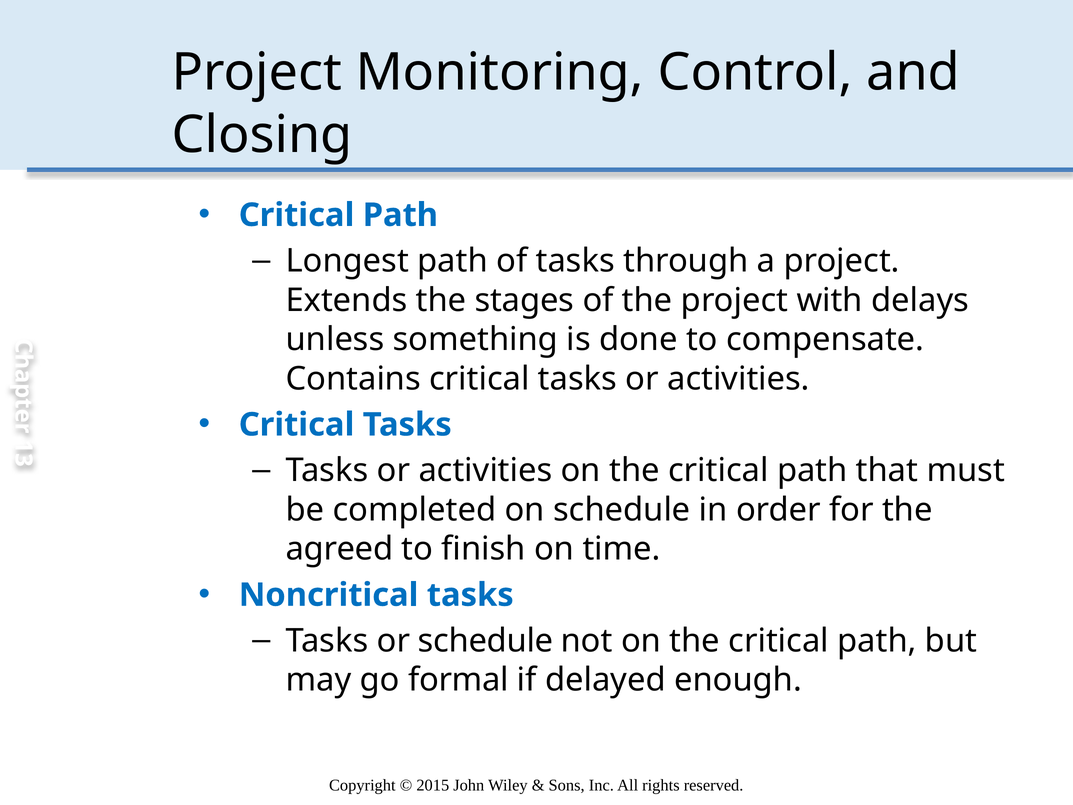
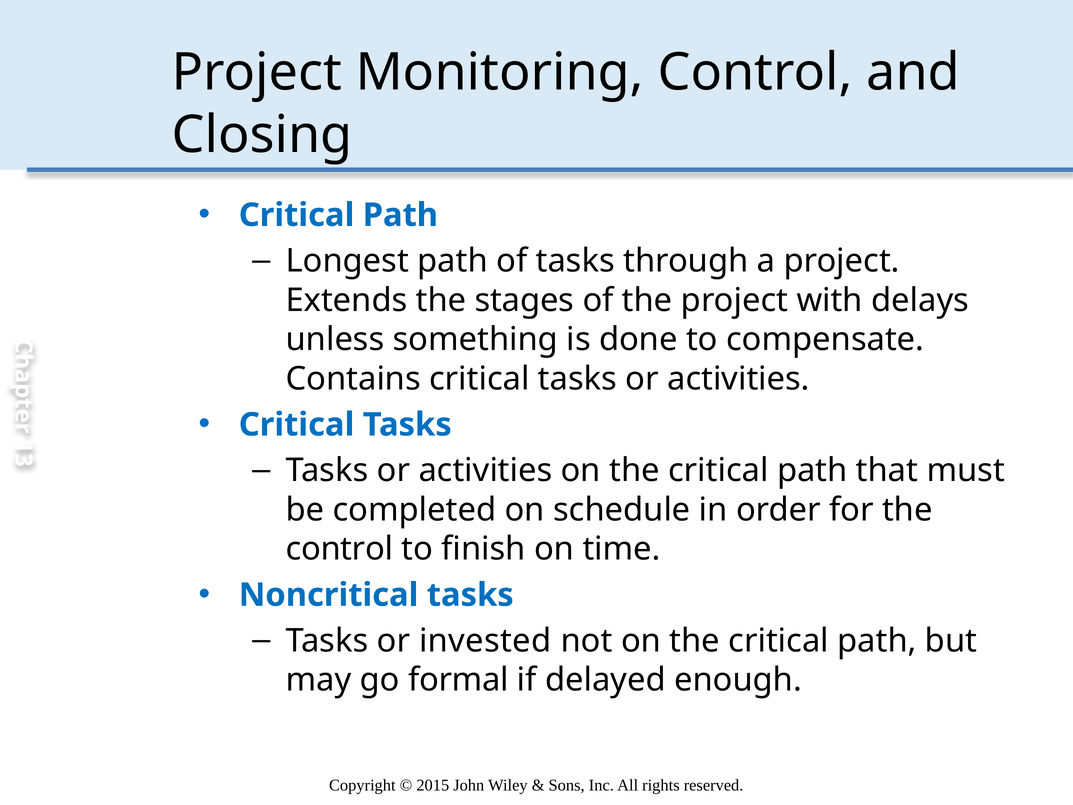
agreed: agreed -> control (339, 549)
or schedule: schedule -> invested (485, 641)
